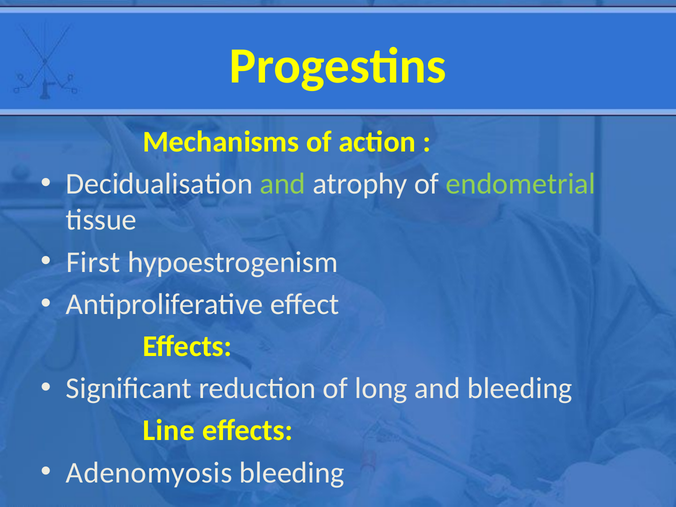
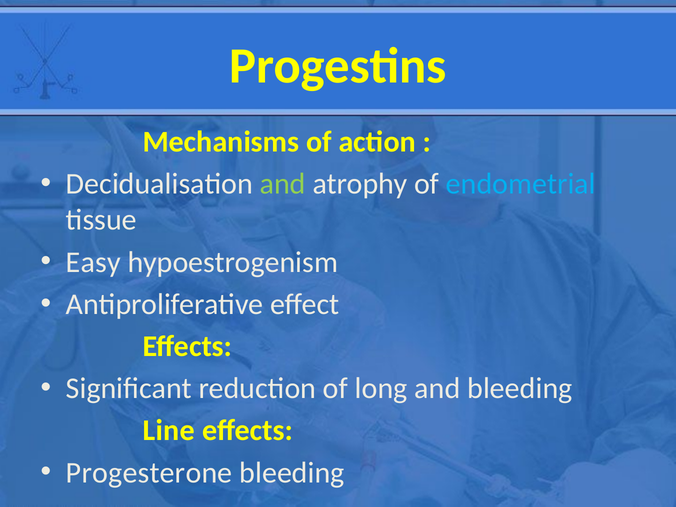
endometrial colour: light green -> light blue (521, 184)
First: First -> Easy (93, 262)
Adenomyosis: Adenomyosis -> Progesterone (149, 473)
